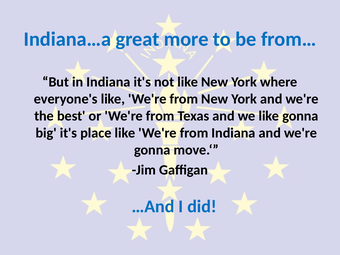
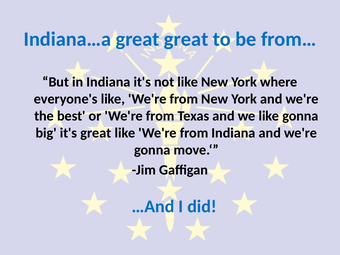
great more: more -> great (186, 39)
it's place: place -> great (96, 133)
